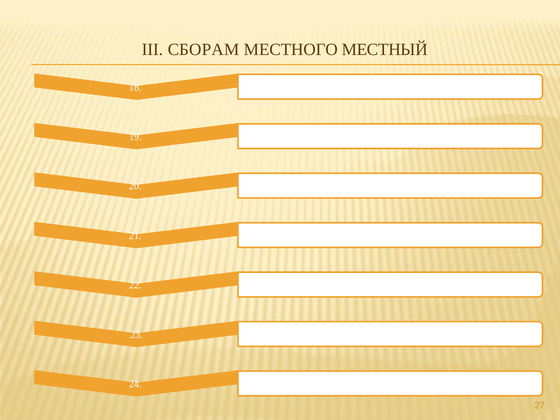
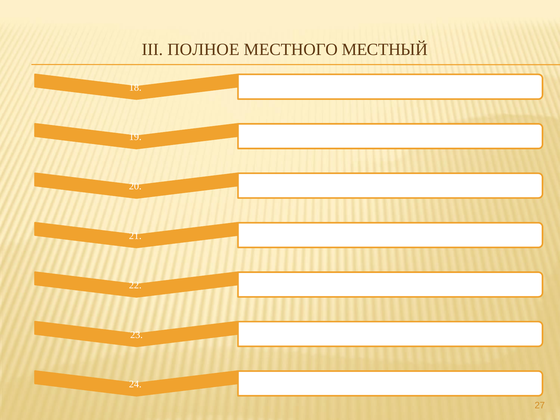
СБОРАМ: СБОРАМ -> ПОЛНОЕ (203, 50)
